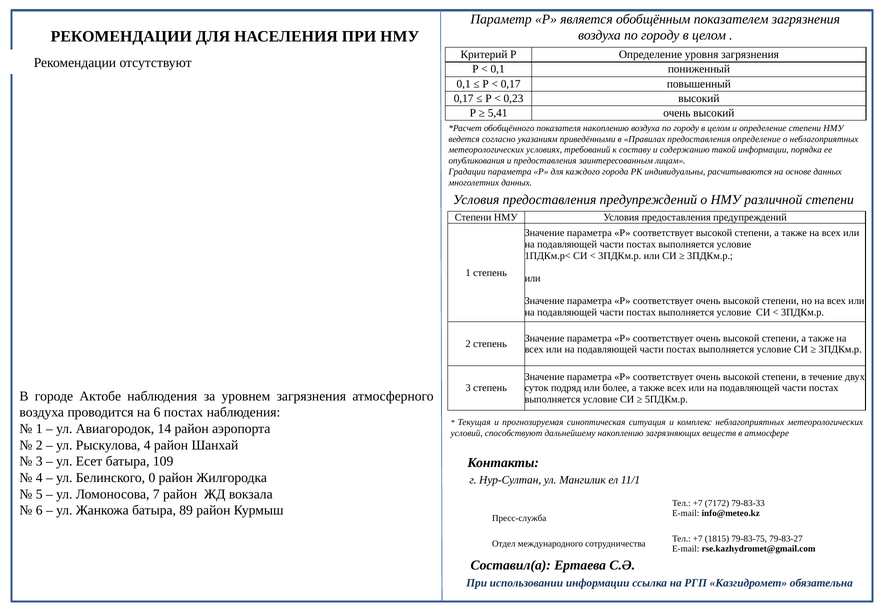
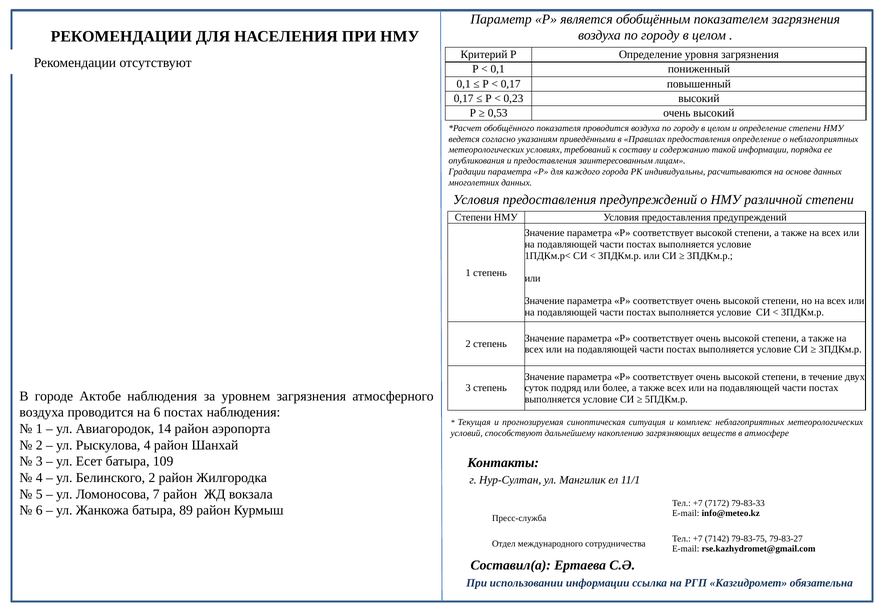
5,41: 5,41 -> 0,53 (498, 113)
показателя накоплению: накоплению -> проводится (606, 128)
Белинского 0: 0 -> 2 (152, 478)
1815: 1815 -> 7142 (717, 539)
